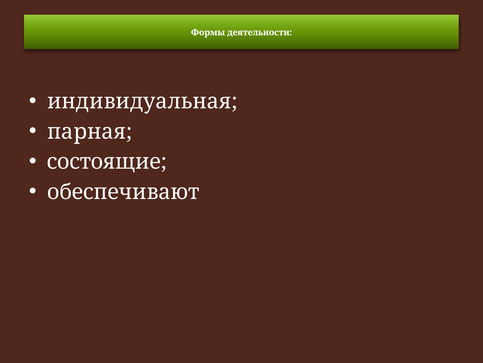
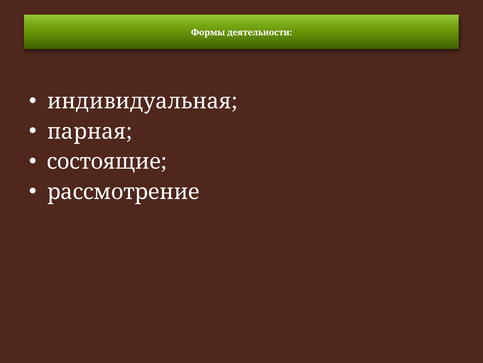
обеспечивают: обеспечивают -> рассмотрение (123, 192)
